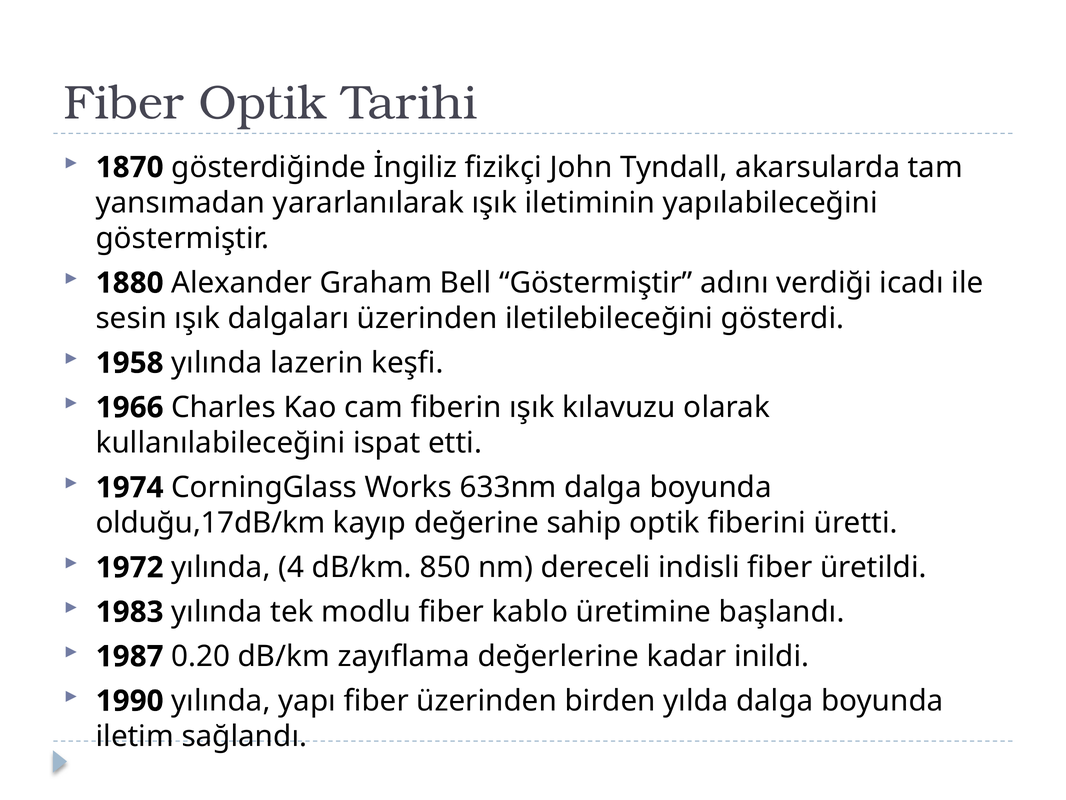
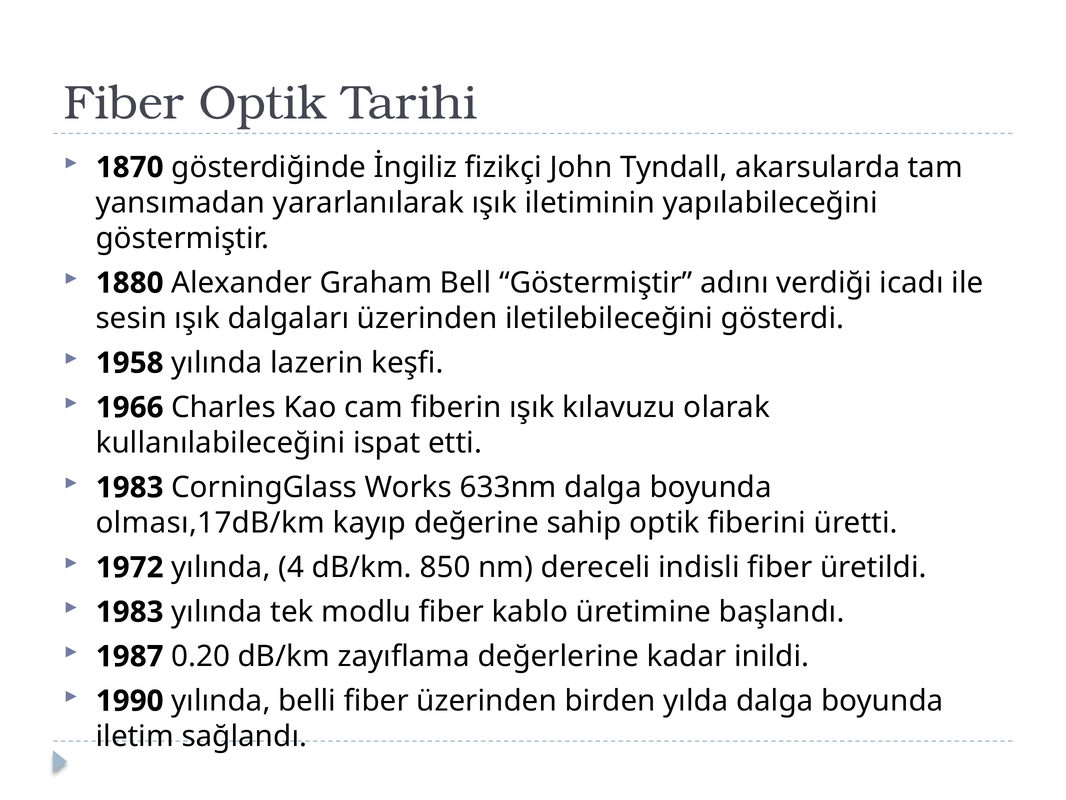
1974: 1974 -> 1983 (130, 487)
olduğu,17dB/km: olduğu,17dB/km -> olması,17dB/km (210, 523)
yapı: yapı -> belli (307, 701)
